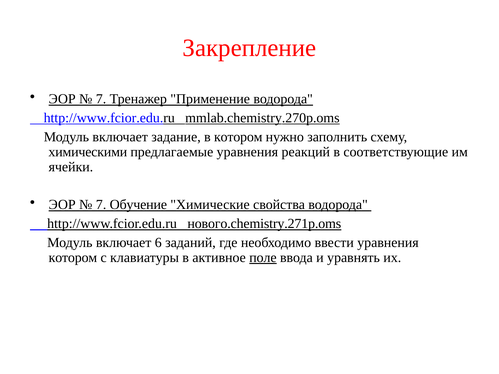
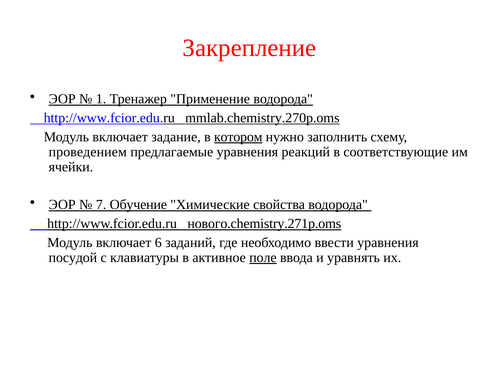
7: 7 -> 1 (101, 99)
котором underline: none -> present (238, 137)
химическими: химическими -> проведением (88, 152)
котором: котором -> посудой (73, 258)
